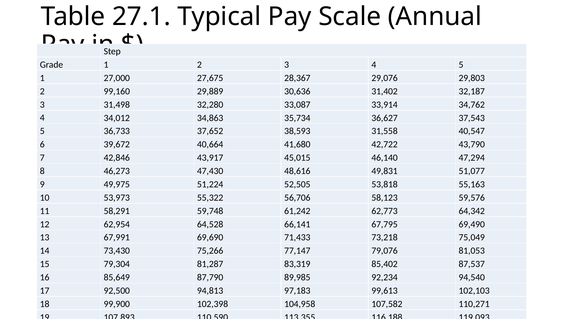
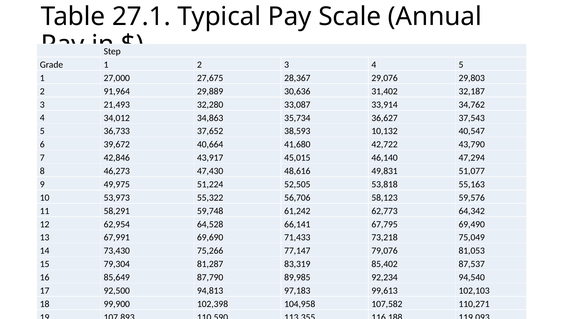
99,160: 99,160 -> 91,964 (117, 91)
31,498: 31,498 -> 21,493 (117, 105)
31,558: 31,558 -> 10,132 (385, 131)
